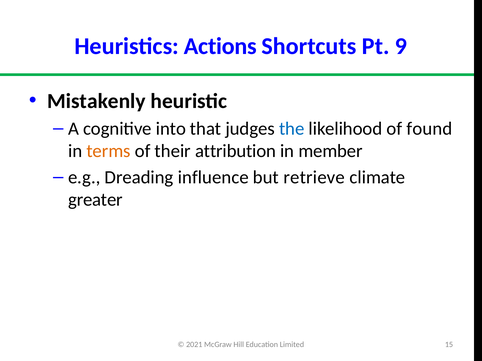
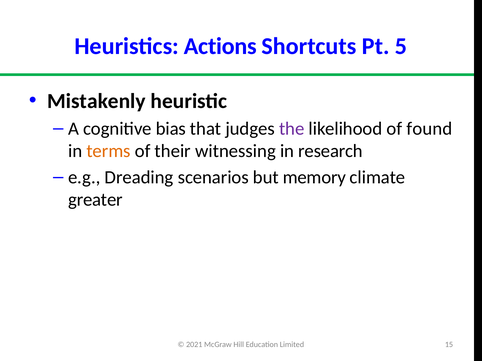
9: 9 -> 5 (401, 46)
into: into -> bias (171, 129)
the colour: blue -> purple (292, 129)
attribution: attribution -> witnessing (235, 151)
member: member -> research (331, 151)
influence: influence -> scenarios (213, 178)
retrieve: retrieve -> memory (314, 178)
